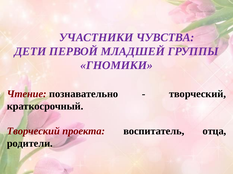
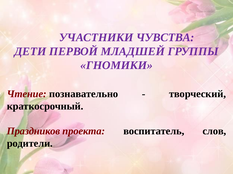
Творческий: Творческий -> Праздников (33, 132)
отца: отца -> слов (214, 132)
